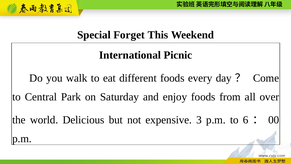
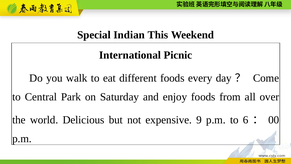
Forget: Forget -> Indian (129, 35)
3: 3 -> 9 (199, 120)
